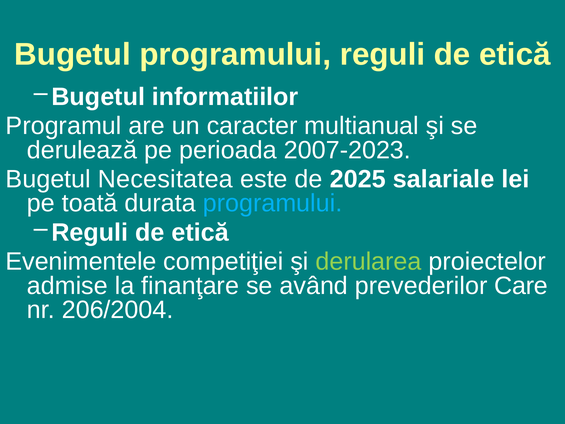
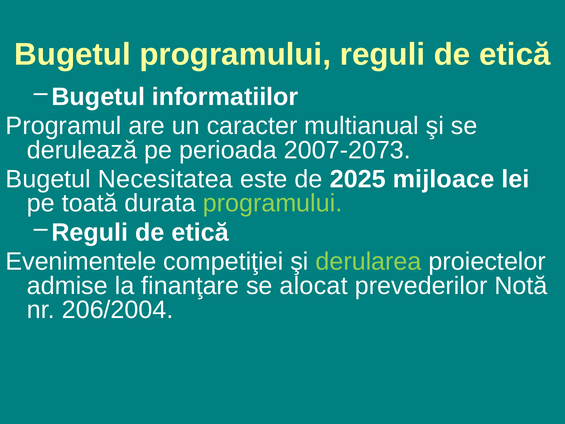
2007-2023: 2007-2023 -> 2007-2073 (347, 150)
salariale: salariale -> mijloace (444, 179)
programului colour: light blue -> light green (273, 203)
având: având -> alocat (314, 286)
Care: Care -> Notă (521, 286)
